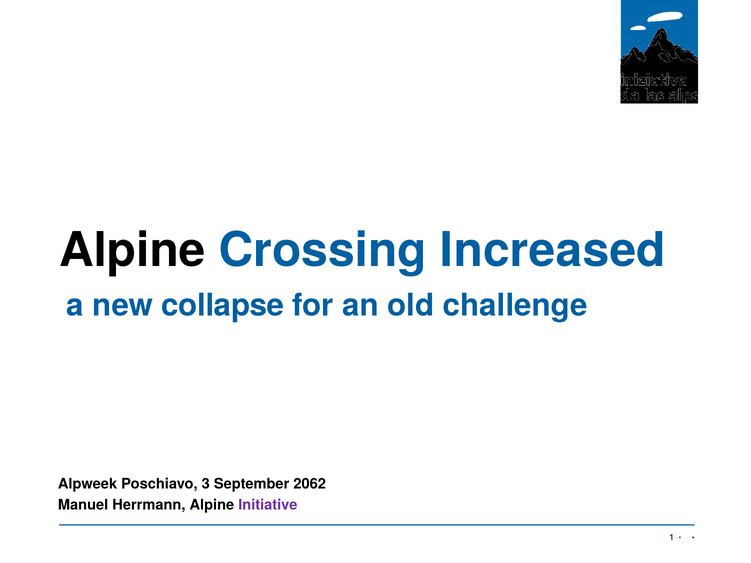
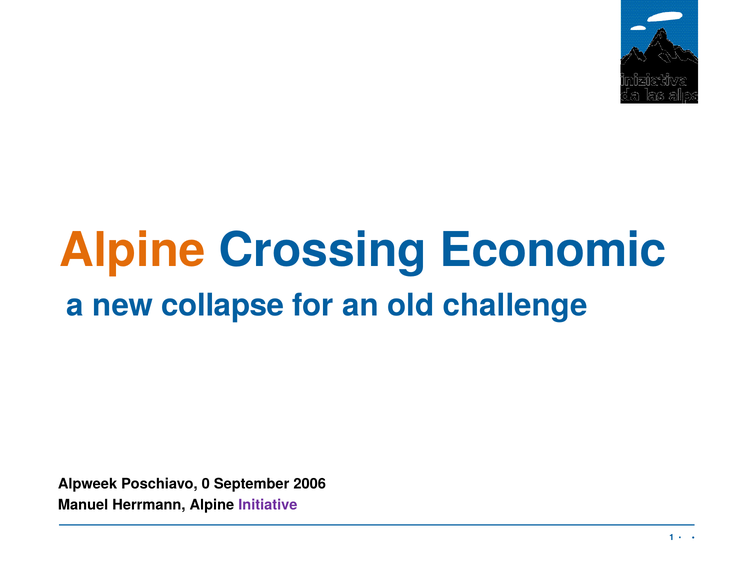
Alpine colour: black -> orange (132, 250)
Increased: Increased -> Economic (553, 250)
3: 3 -> 0 (206, 484)
2062: 2062 -> 2006 (310, 484)
